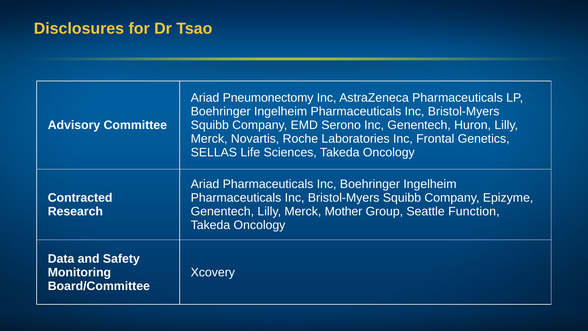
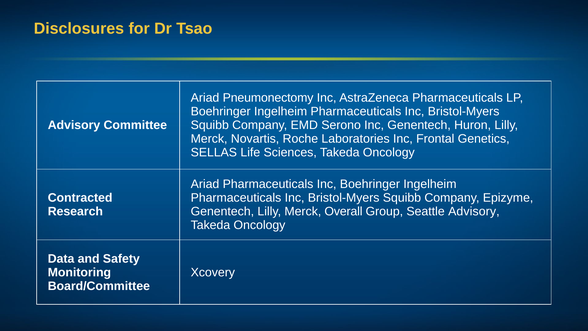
Mother: Mother -> Overall (343, 211)
Seattle Function: Function -> Advisory (474, 211)
